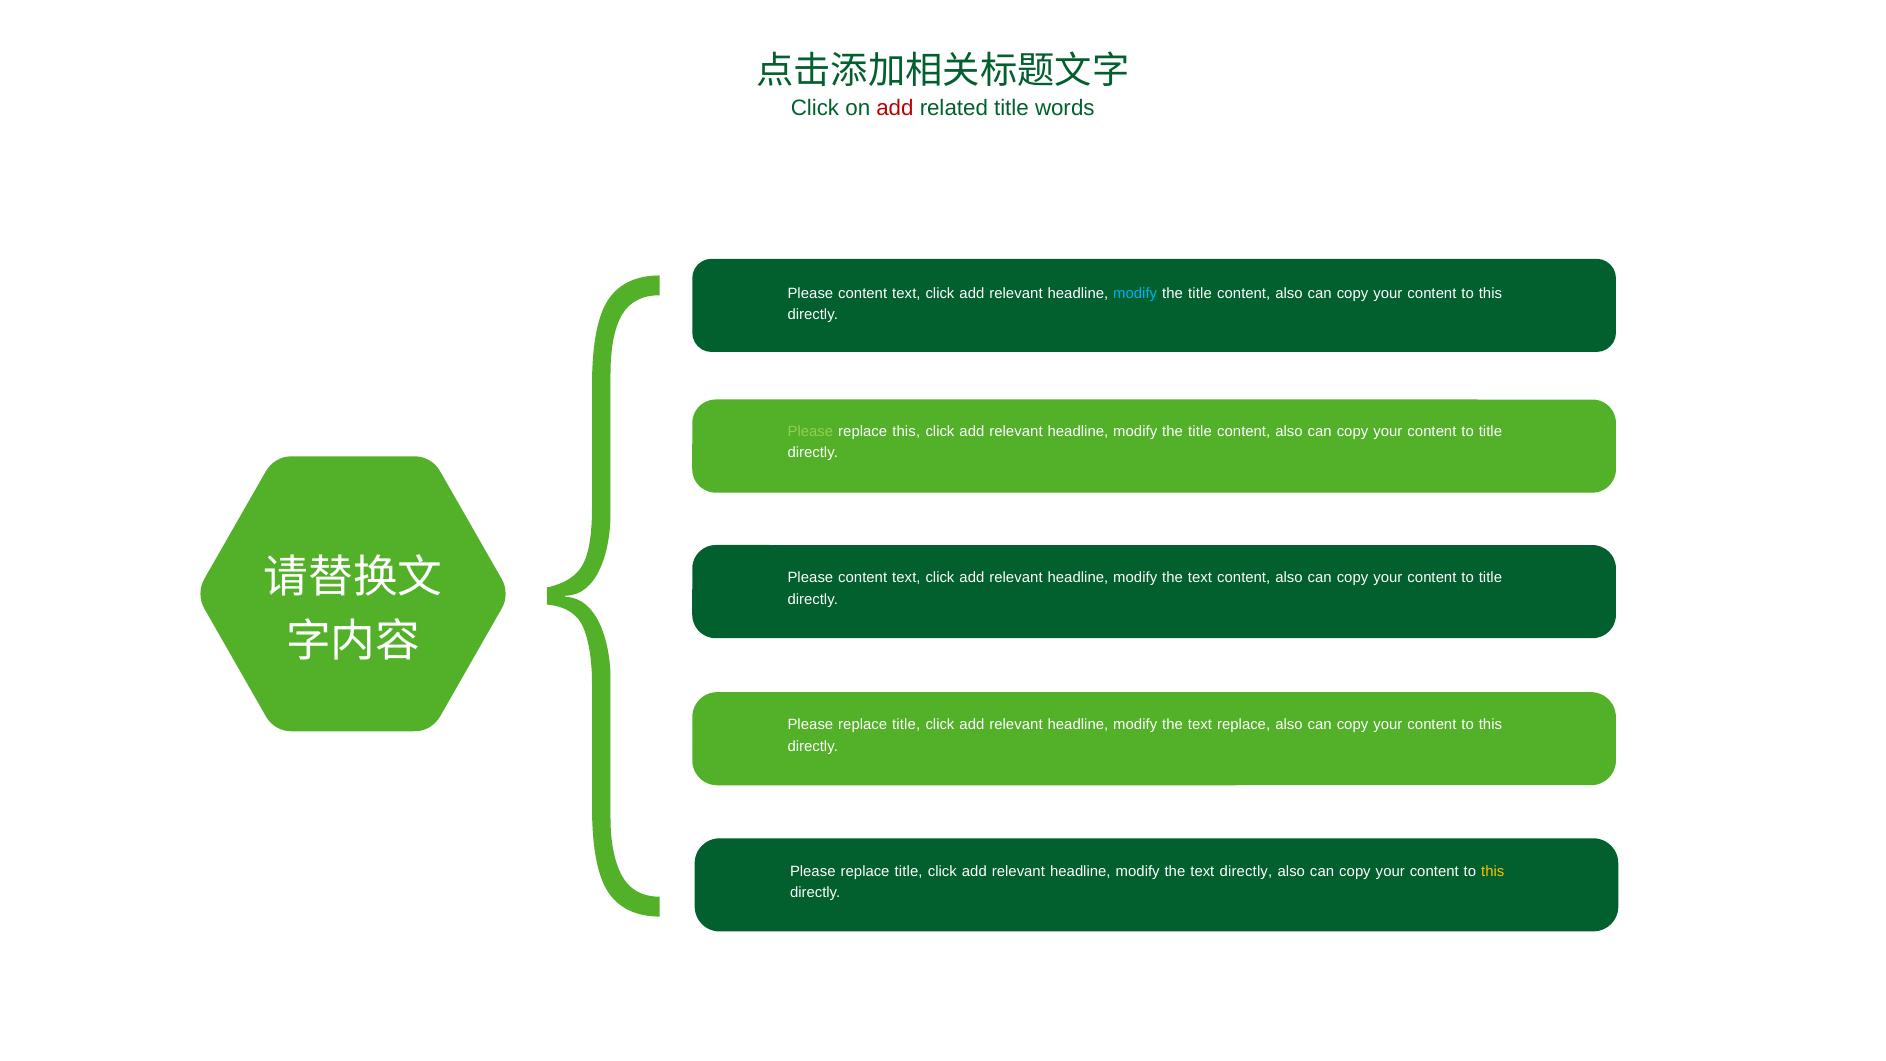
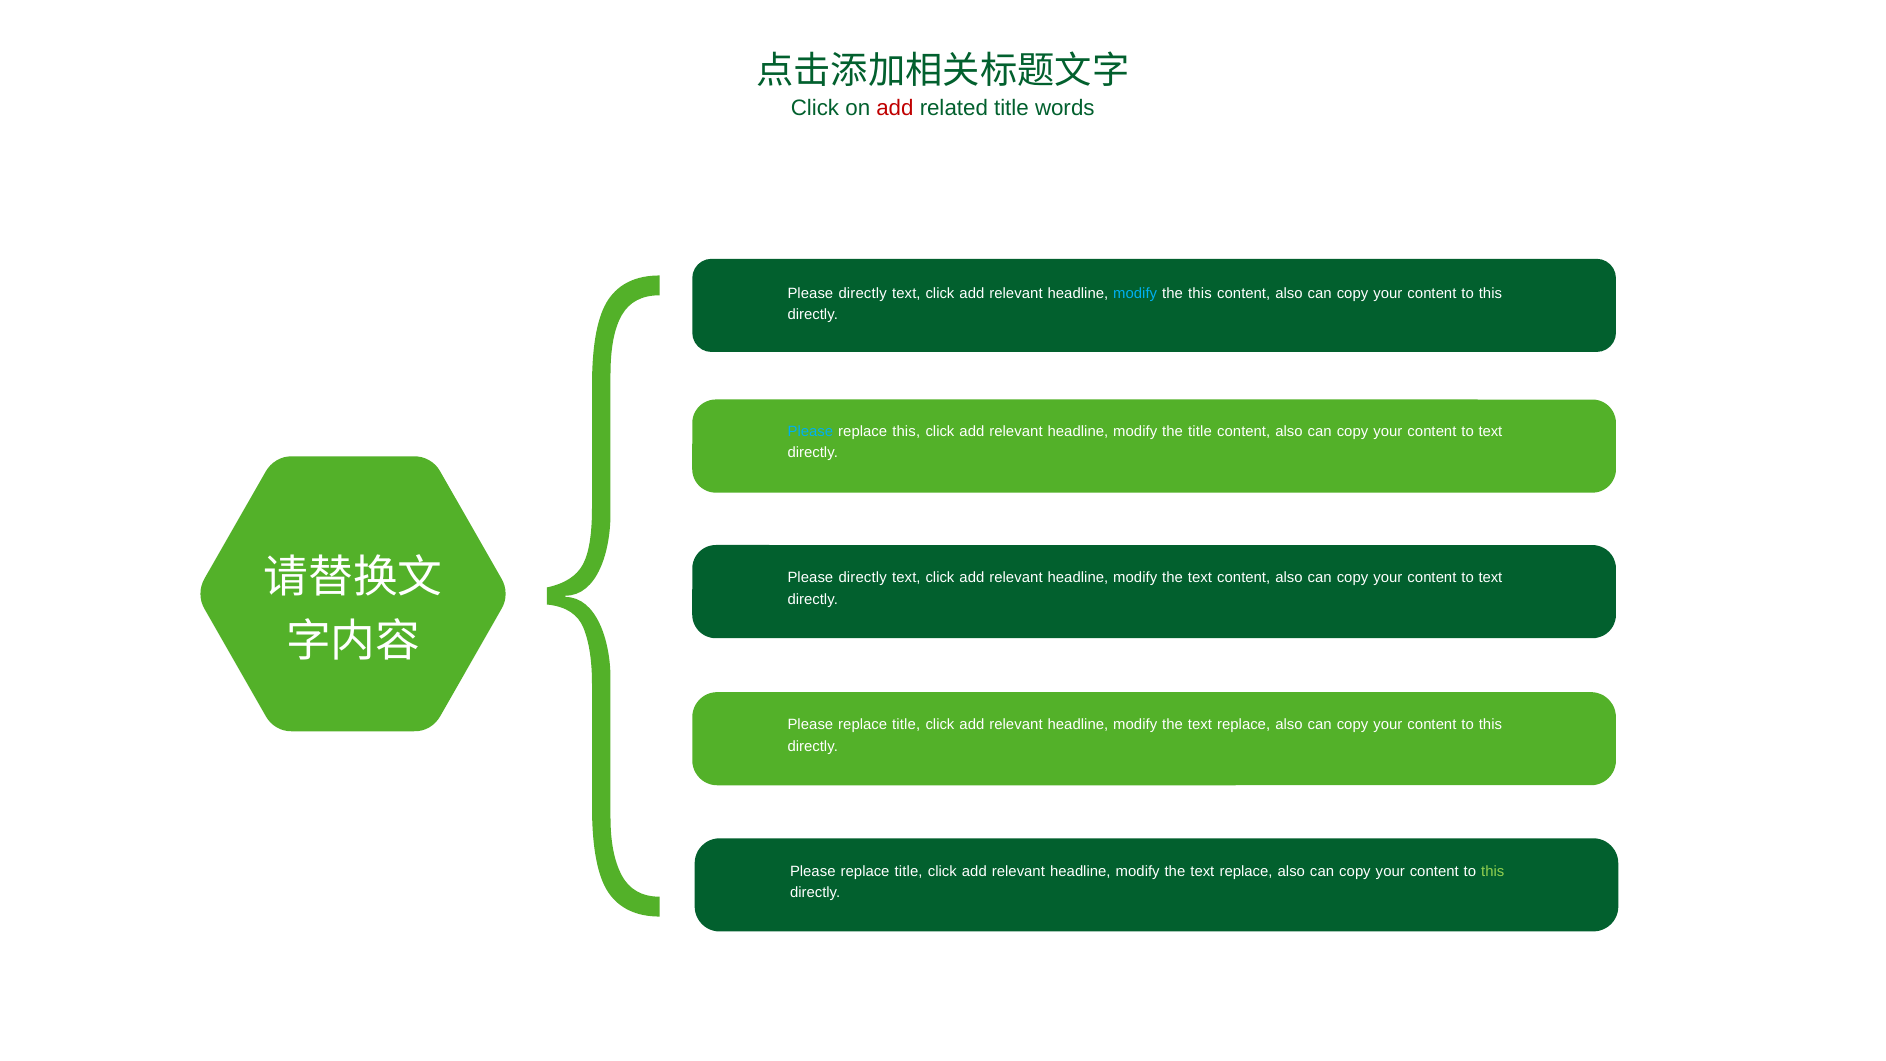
content: content -> directly (863, 293)
title: title -> this (1200, 293)
Please colour: light green -> light blue (810, 431)
title: title -> text (1491, 431)
content: content -> directly (863, 578)
title: title -> text (1491, 578)
directly: directly -> replace (1246, 871)
this colour: yellow -> light green (1493, 871)
